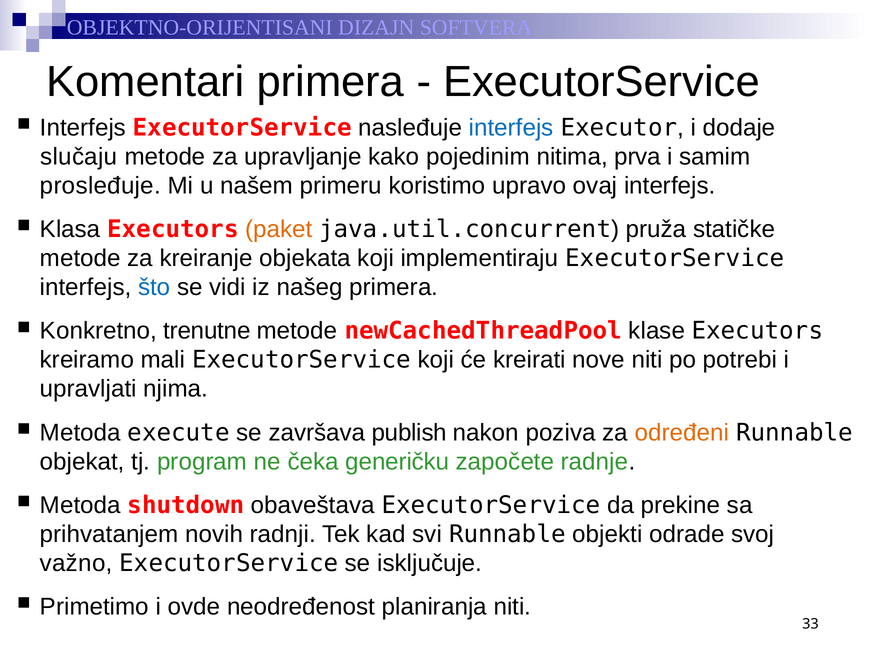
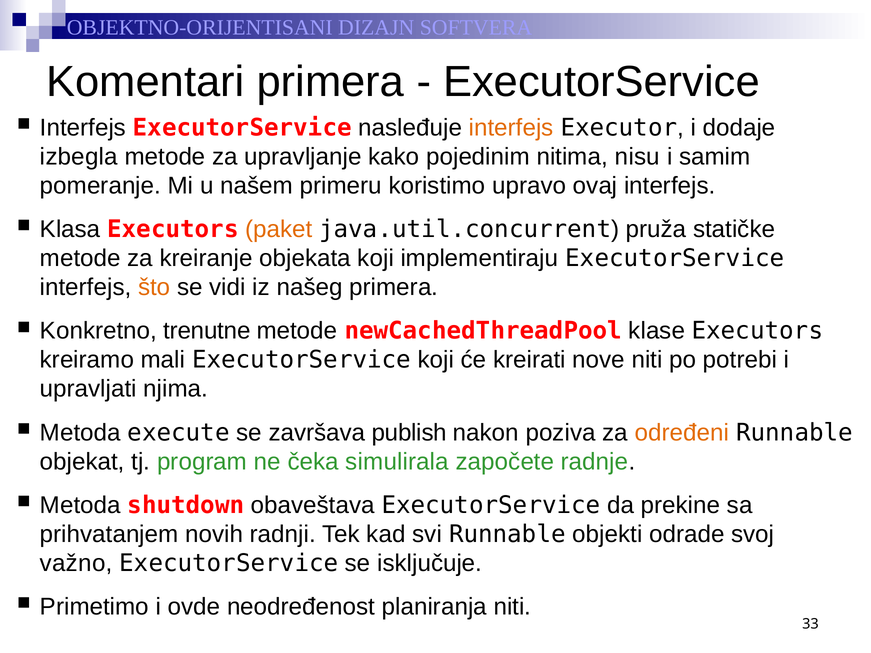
interfejs colour: blue -> orange (511, 128)
slučaju: slučaju -> izbegla (79, 157)
prva: prva -> nisu (637, 157)
prosleđuje: prosleđuje -> pomeranje (100, 186)
što colour: blue -> orange (154, 287)
generičku: generičku -> simulirala (397, 462)
